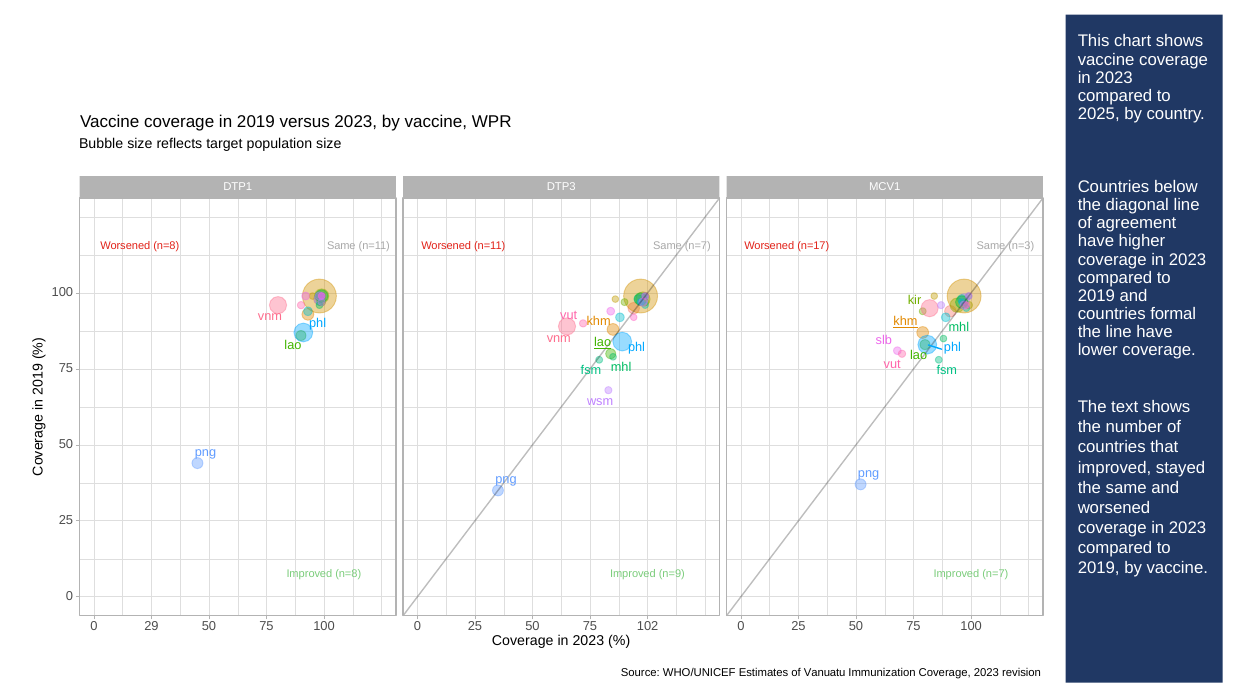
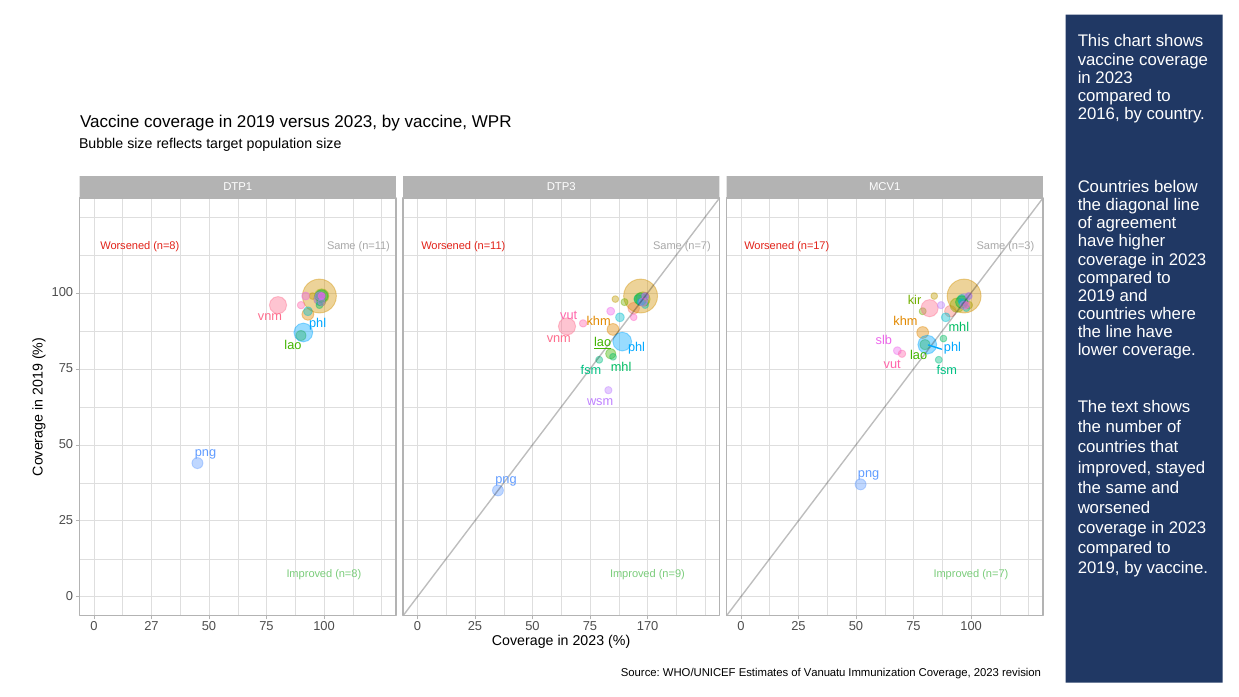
2025: 2025 -> 2016 (1099, 114)
formal: formal -> where (1173, 314)
khm underline: present -> none (906, 321)
29: 29 -> 27 (151, 626)
102: 102 -> 170 (648, 626)
